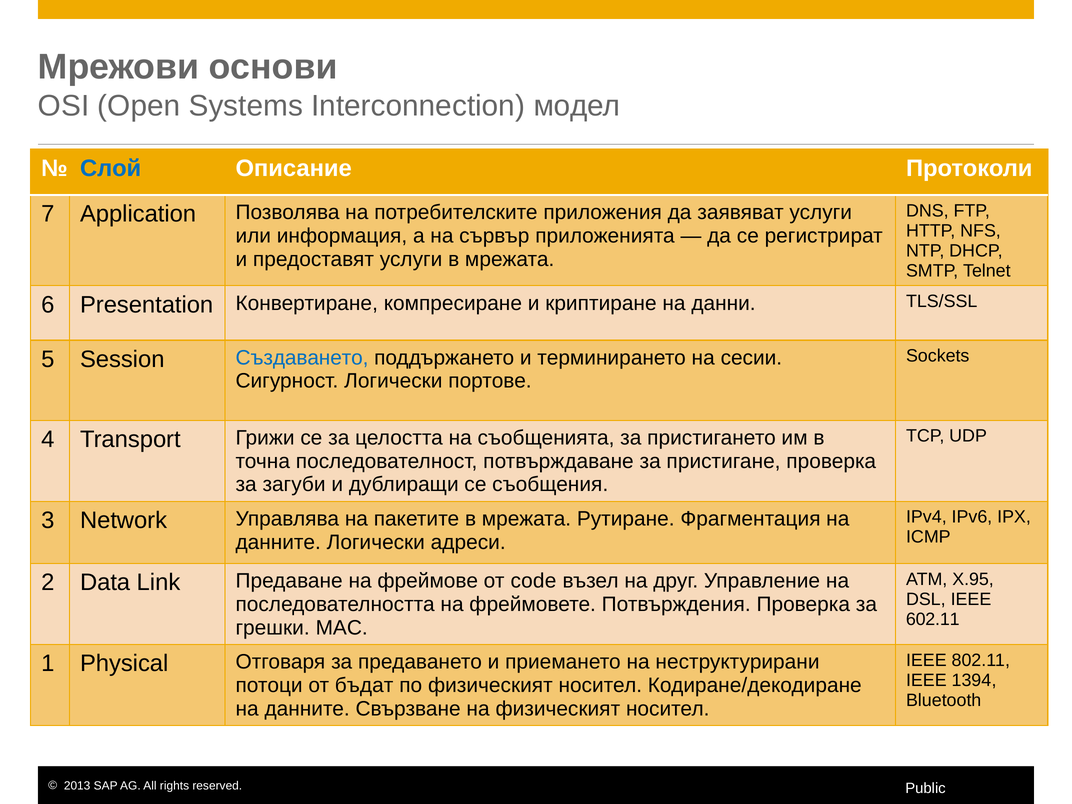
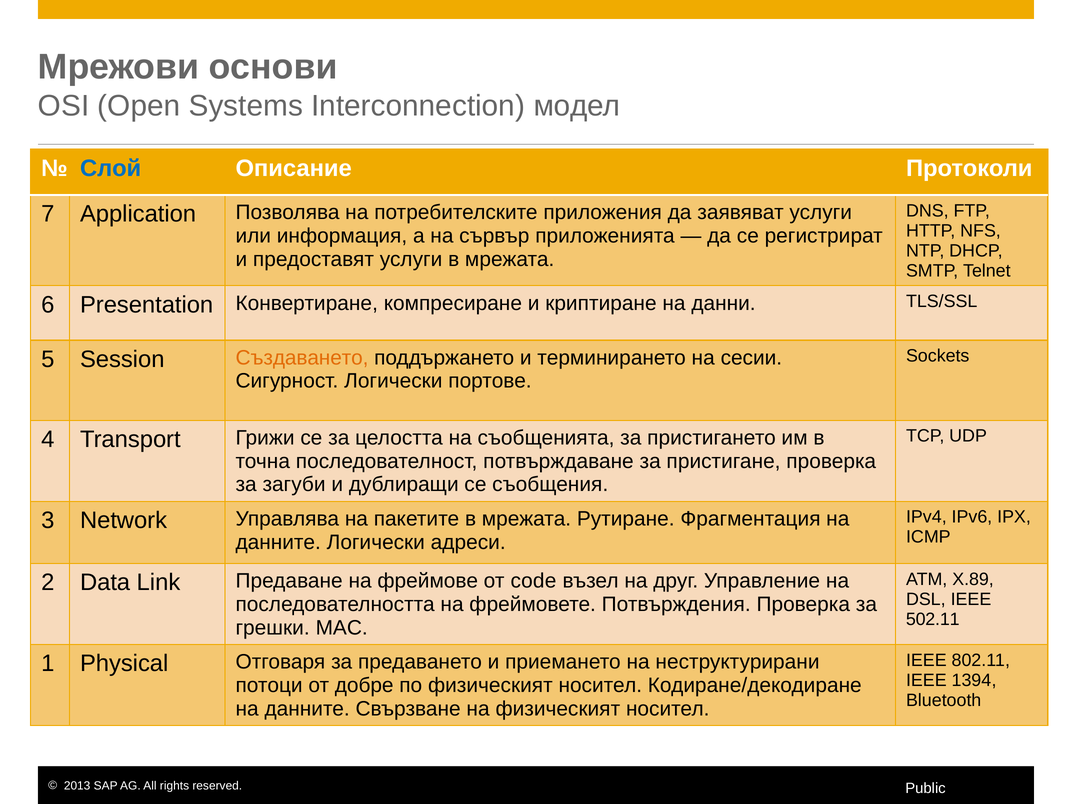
Създаването colour: blue -> orange (302, 358)
X.95: X.95 -> X.89 (973, 579)
602.11: 602.11 -> 502.11 (933, 619)
бъдат: бъдат -> добре (364, 685)
